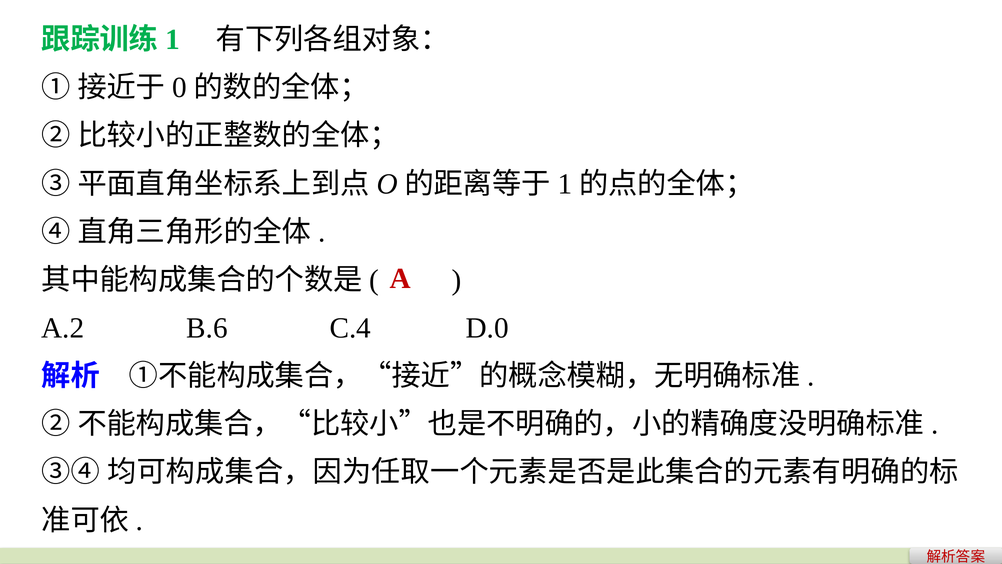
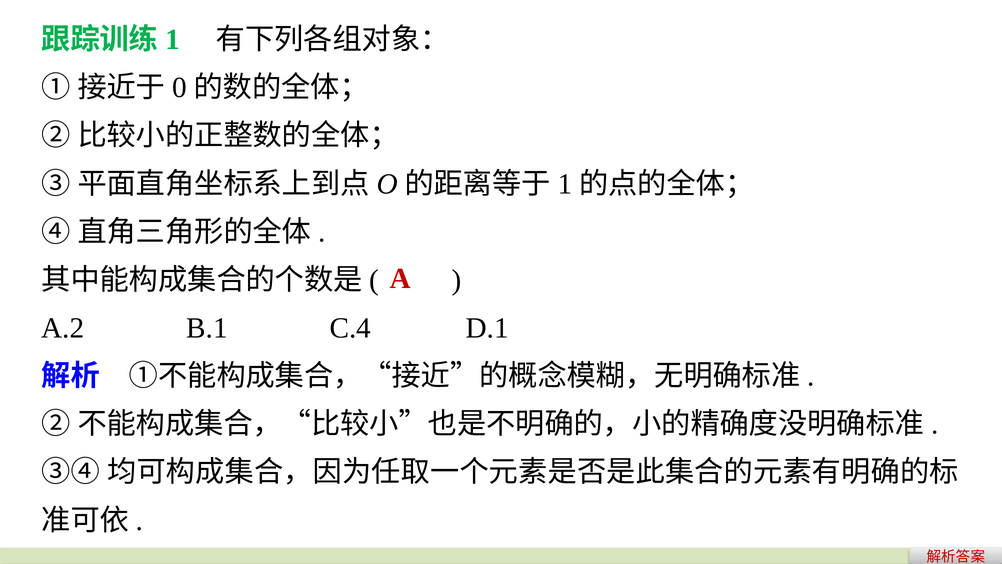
B.6: B.6 -> B.1 (207, 328)
D.0: D.0 -> D.1 (487, 328)
